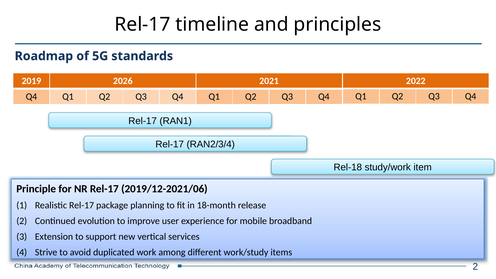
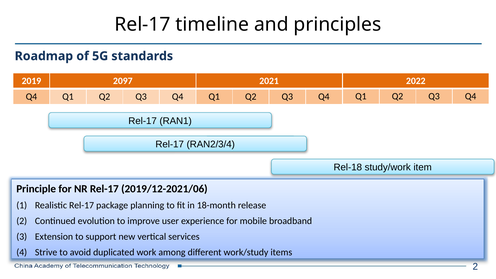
2026: 2026 -> 2097 (123, 81)
